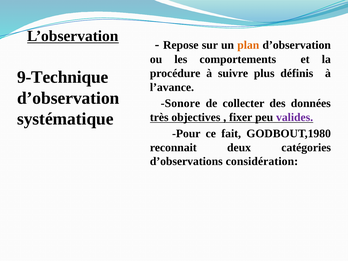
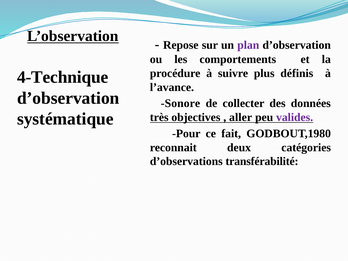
plan colour: orange -> purple (248, 45)
9-Technique: 9-Technique -> 4-Technique (63, 77)
fixer: fixer -> aller (241, 117)
considération: considération -> transférabilité (262, 161)
